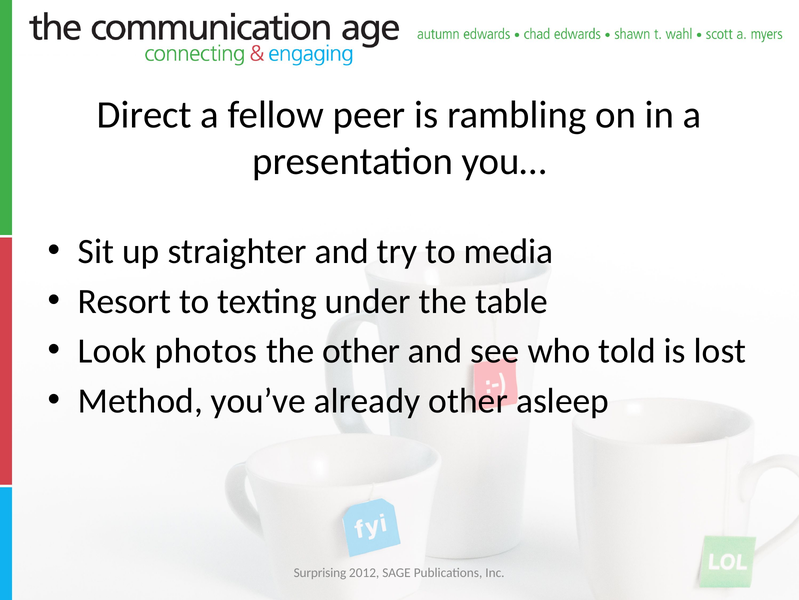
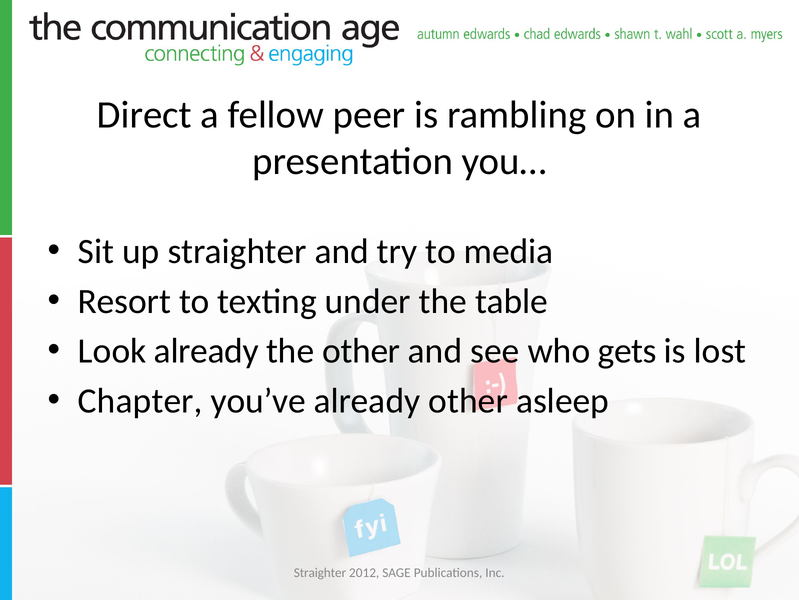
Look photos: photos -> already (206, 351)
told: told -> gets (627, 351)
Method: Method -> Chapter (140, 400)
Surprising: Surprising -> Straighter (320, 572)
